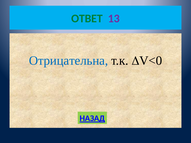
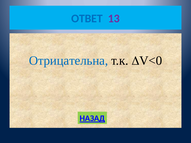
ОТВЕТ colour: green -> blue (87, 18)
